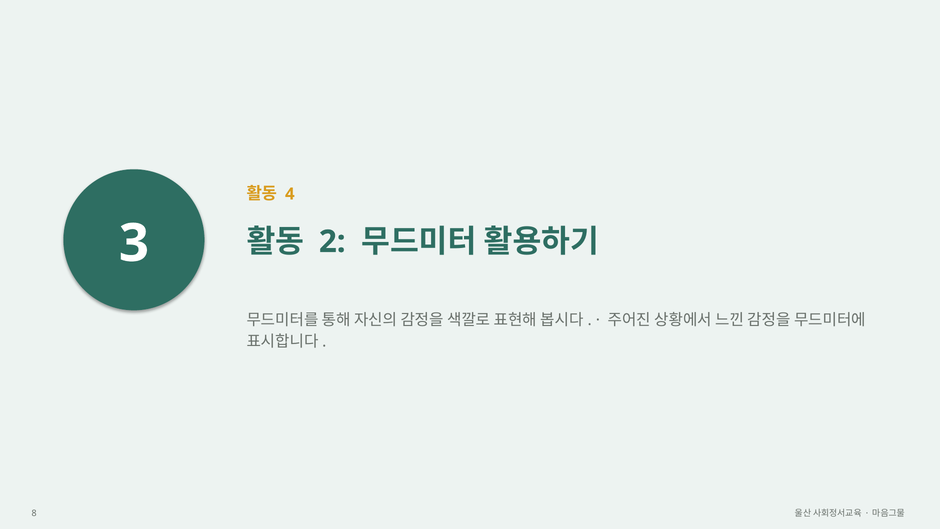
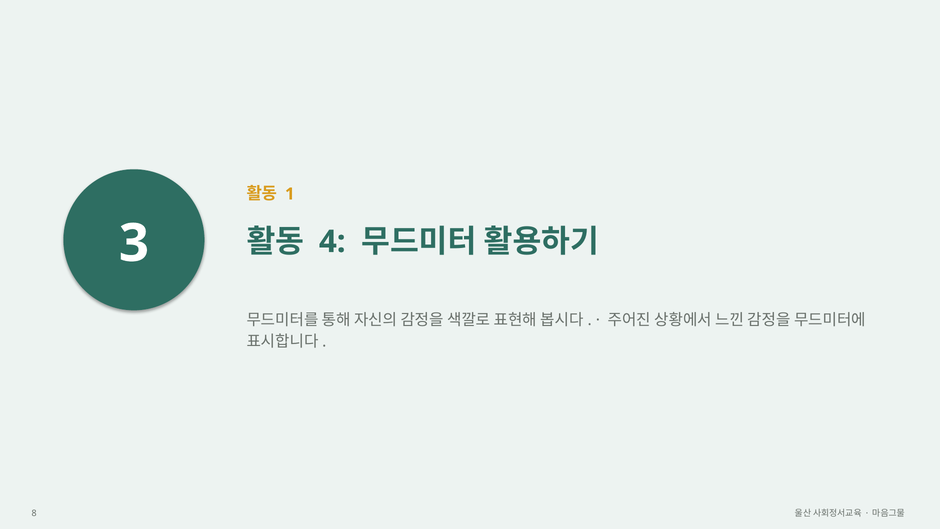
4: 4 -> 1 (290, 194)
2: 2 -> 4 (332, 242)
